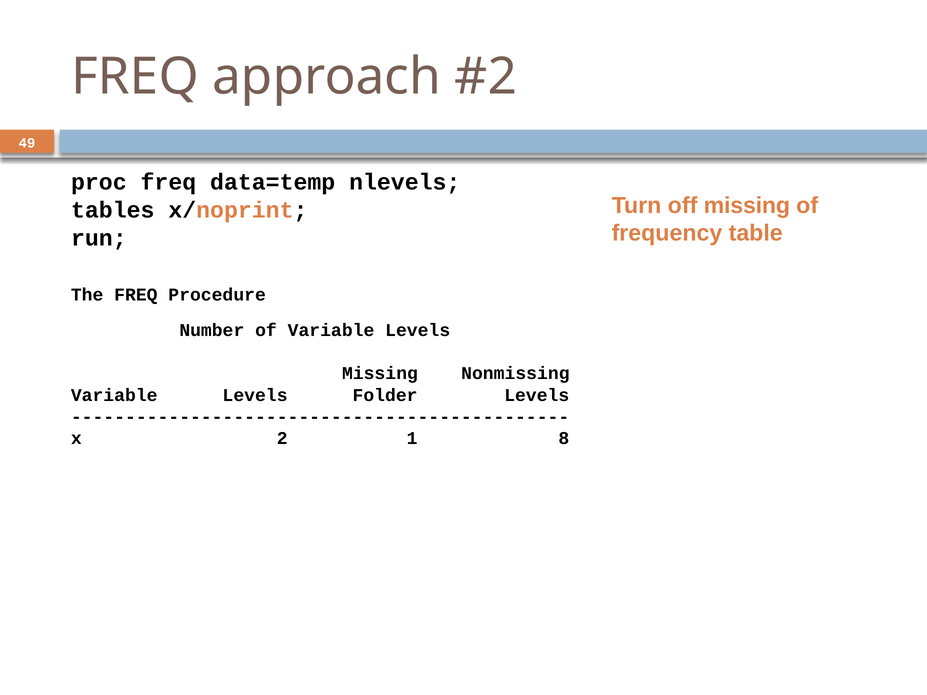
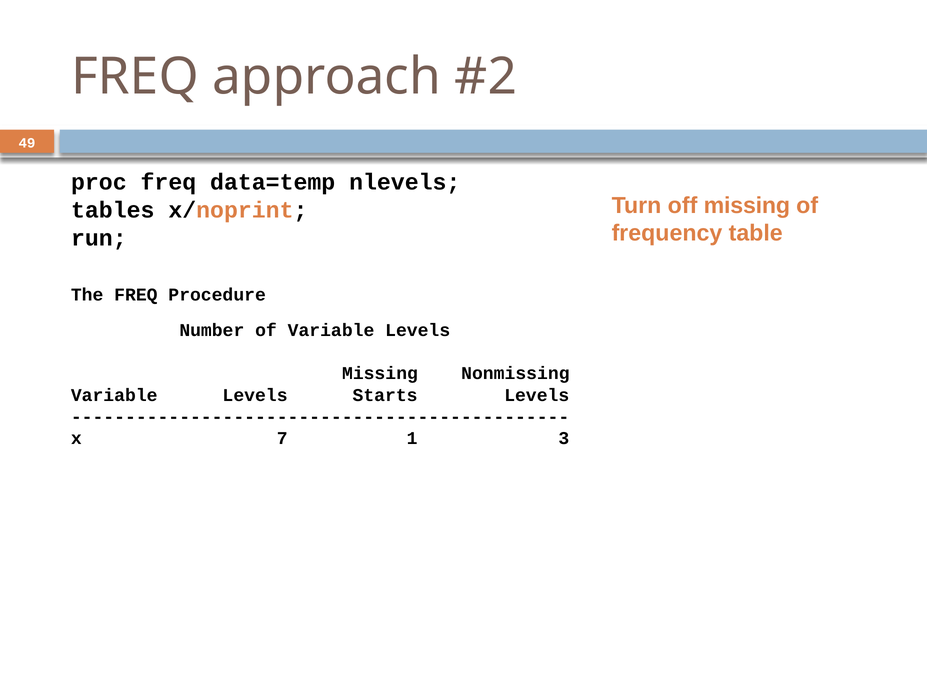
Folder: Folder -> Starts (385, 395)
2: 2 -> 7 (282, 439)
8: 8 -> 3 (564, 439)
